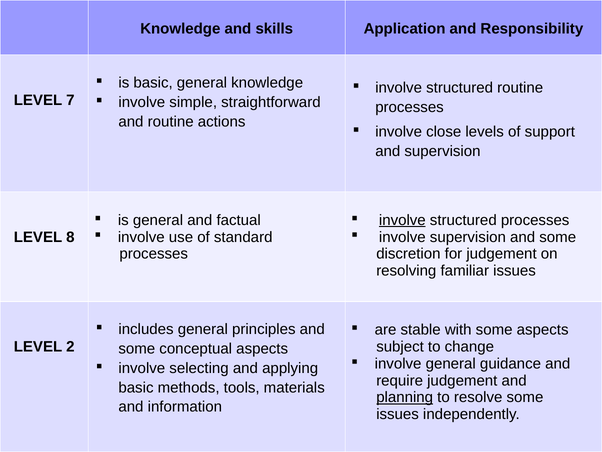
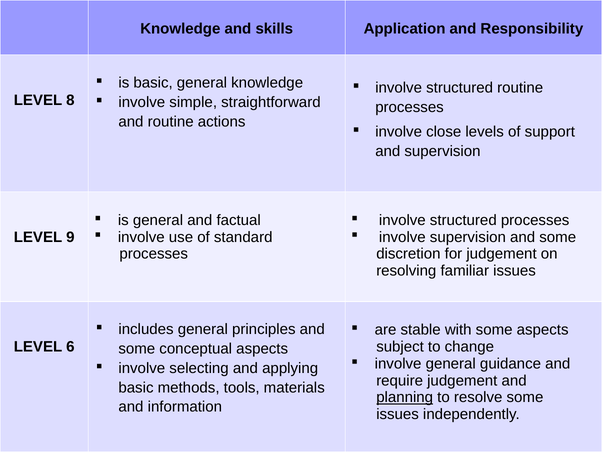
7: 7 -> 8 (70, 100)
involve underline: present -> none (402, 220)
8: 8 -> 9 (70, 237)
2: 2 -> 6 (70, 346)
